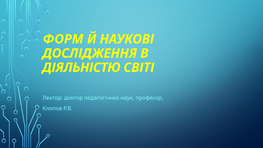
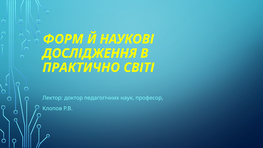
ДІЯЛЬНІСТЮ: ДІЯЛЬНІСТЮ -> ПРАКТИЧНО (81, 68)
